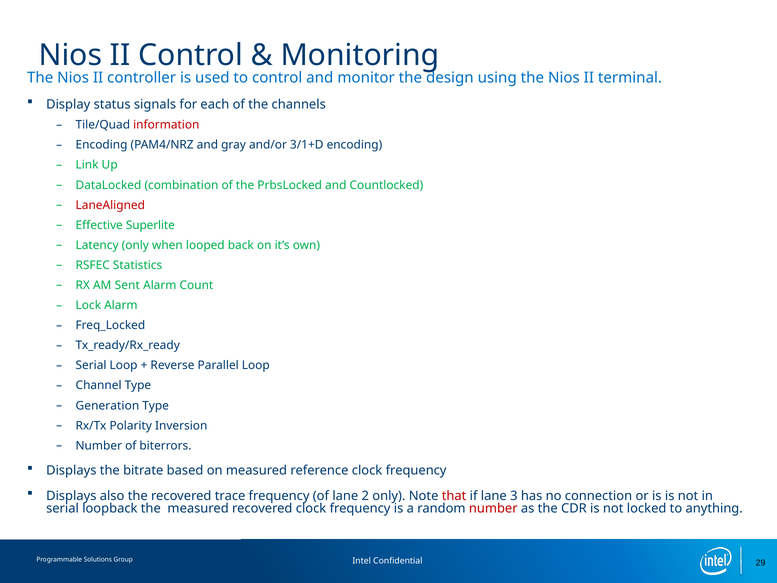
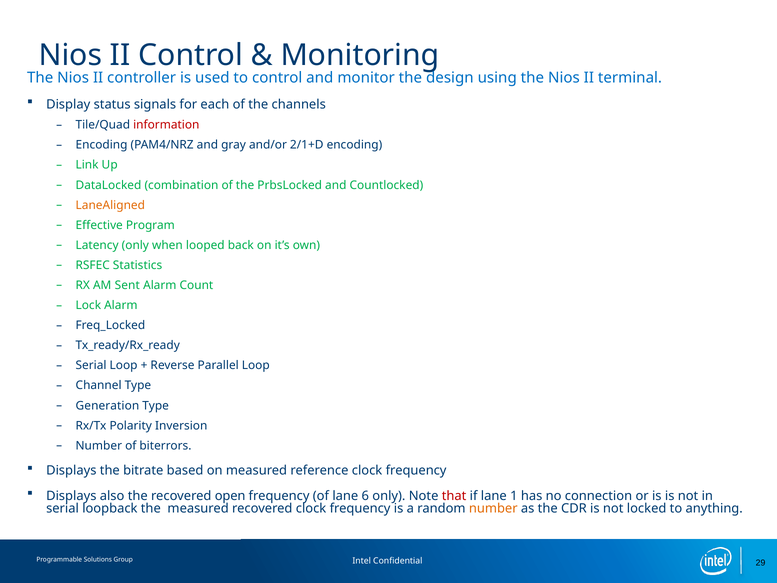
3/1+D: 3/1+D -> 2/1+D (307, 145)
LaneAligned colour: red -> orange (110, 205)
Superlite: Superlite -> Program (150, 225)
trace: trace -> open (230, 496)
2: 2 -> 6 (365, 496)
3: 3 -> 1 (514, 496)
number colour: red -> orange (493, 508)
